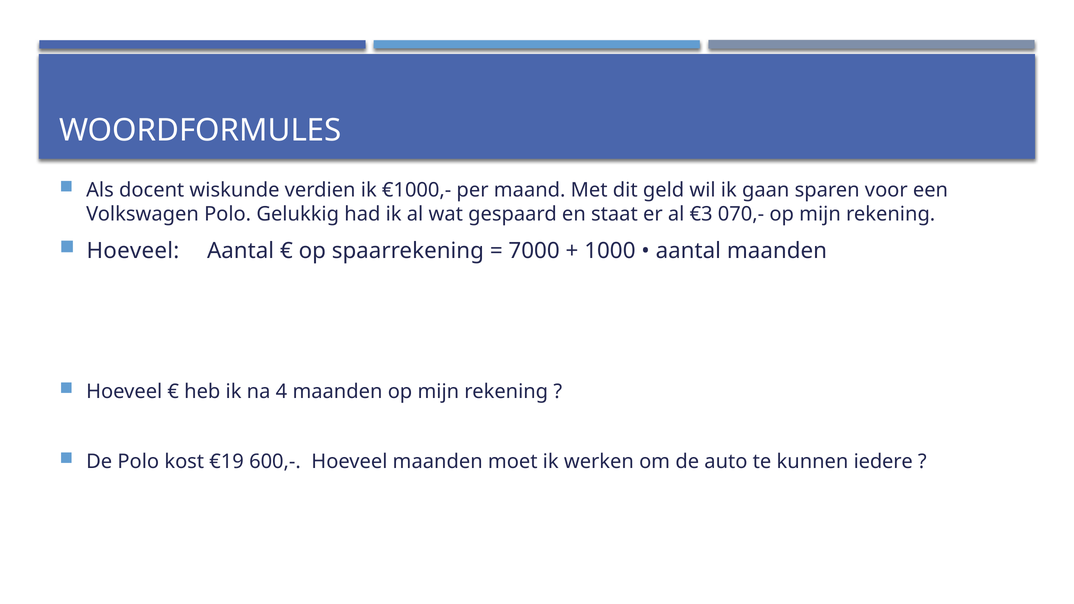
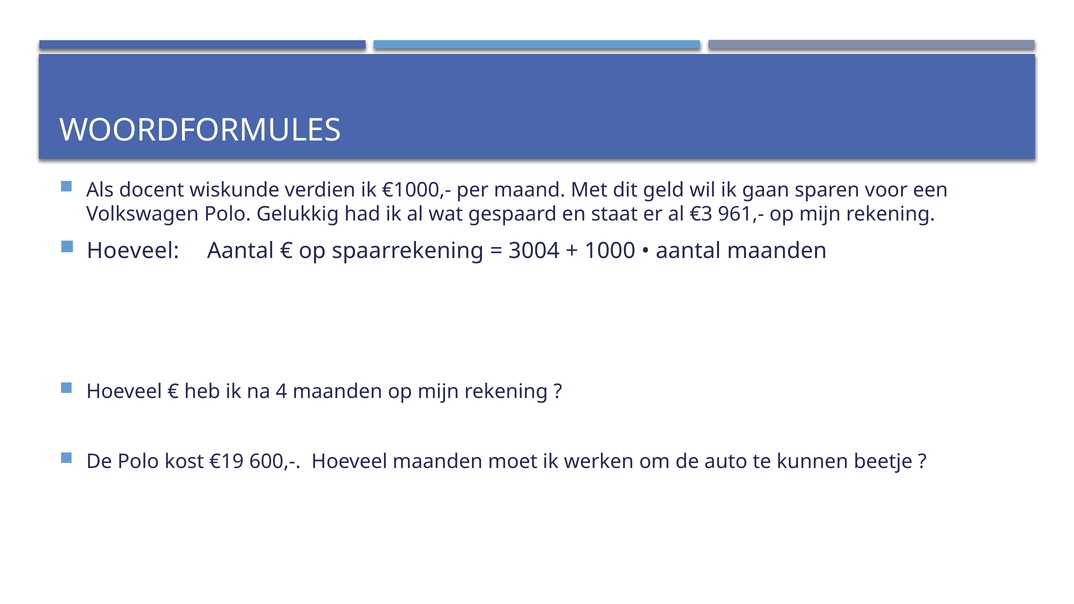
070,-: 070,- -> 961,- (741, 214)
7000: 7000 -> 3004 (534, 251)
iedere: iedere -> beetje (883, 462)
